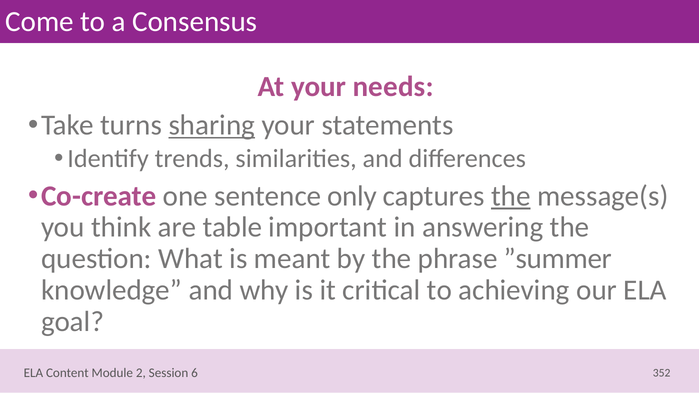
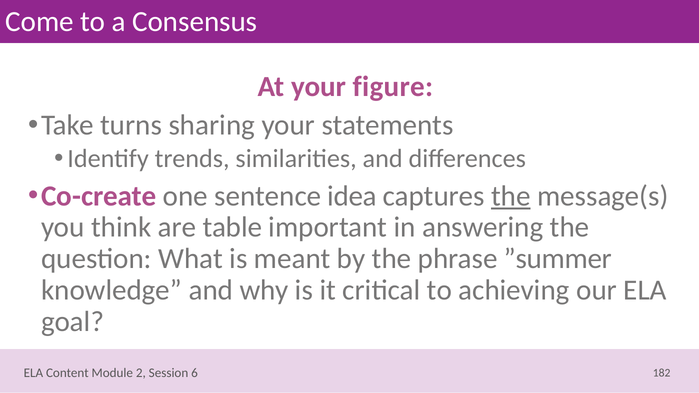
needs: needs -> figure (393, 87)
sharing underline: present -> none (212, 125)
only: only -> idea (352, 196)
352: 352 -> 182 (662, 373)
